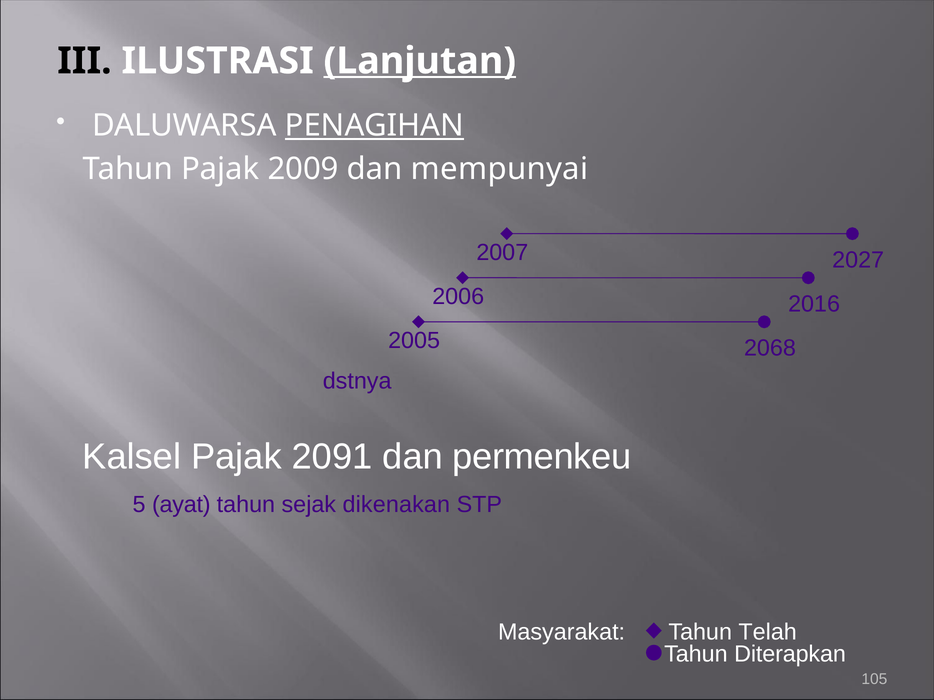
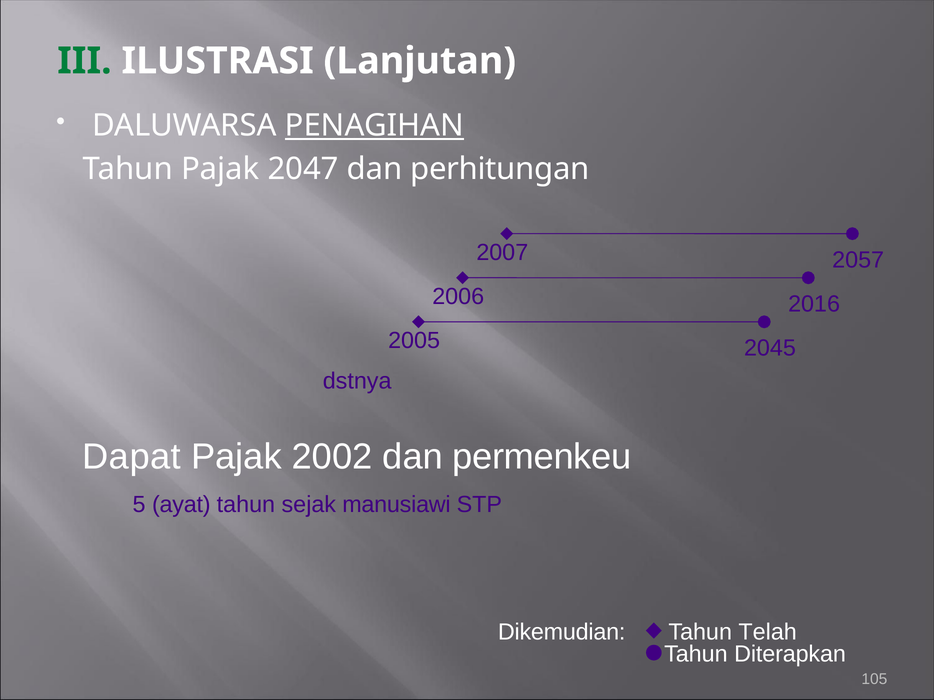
III colour: black -> green (84, 61)
Lanjutan underline: present -> none (420, 61)
2009: 2009 -> 2047 (303, 169)
mempunyai: mempunyai -> perhitungan (500, 169)
2027: 2027 -> 2057 (858, 260)
2068: 2068 -> 2045 (770, 348)
Kalsel: Kalsel -> Dapat (132, 457)
2091: 2091 -> 2002 (332, 457)
dikenakan: dikenakan -> manusiawi (396, 505)
Masyarakat: Masyarakat -> Dikemudian (562, 632)
